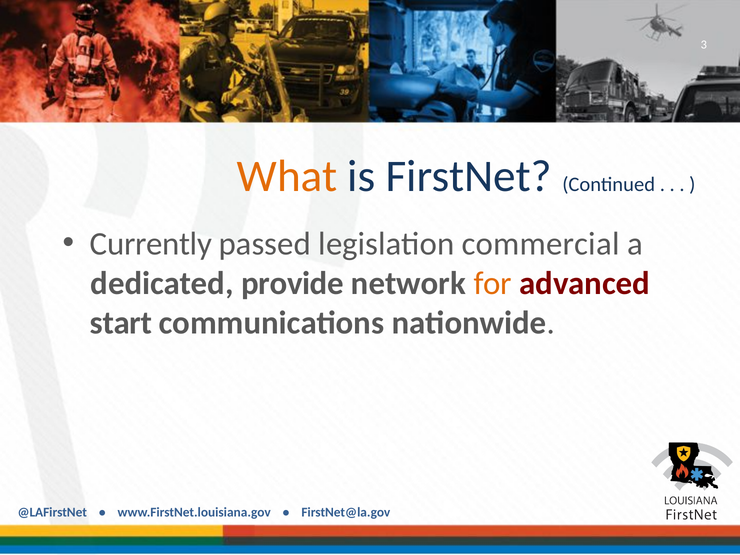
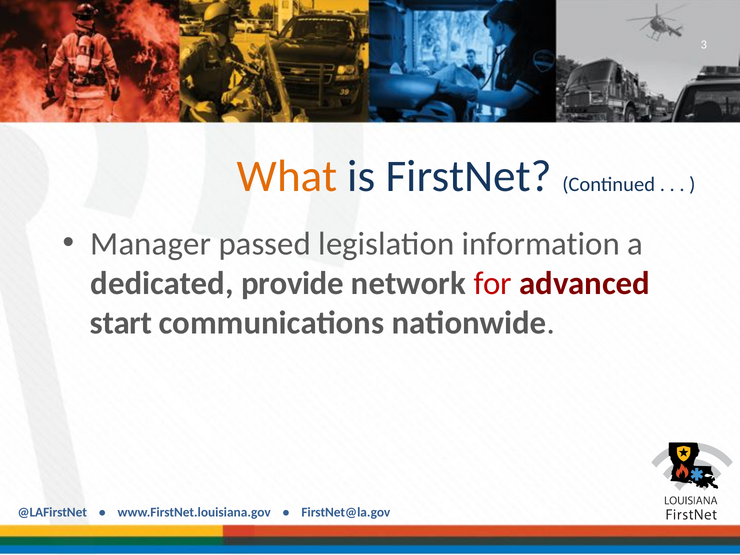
Currently: Currently -> Manager (151, 244)
commercial: commercial -> information (541, 244)
for colour: orange -> red (493, 283)
